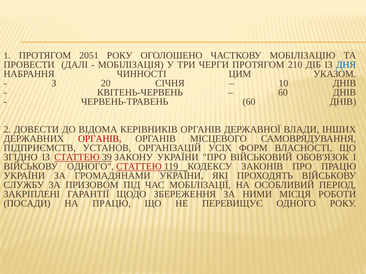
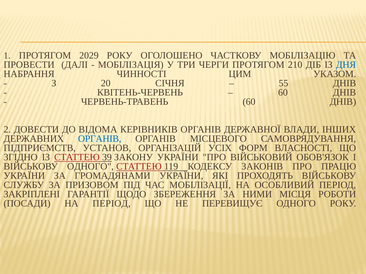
2051: 2051 -> 2029 (89, 56)
10: 10 -> 55 (283, 83)
ОРГАНІВ colour: red -> blue (100, 139)
НА ПРАЦЮ: ПРАЦЮ -> ПЕРІОД (111, 204)
